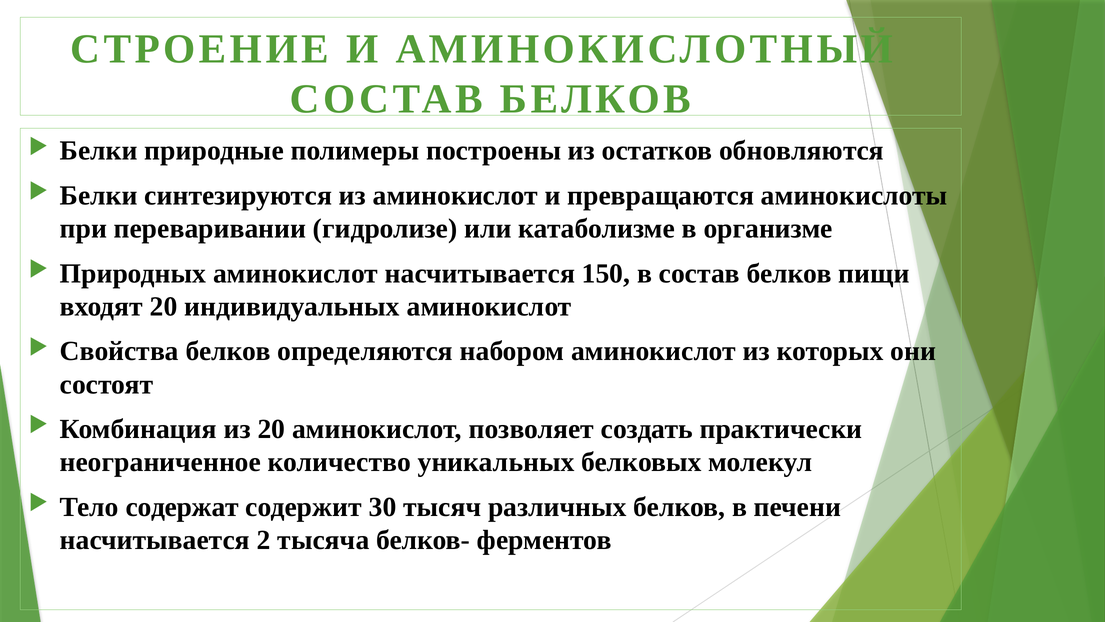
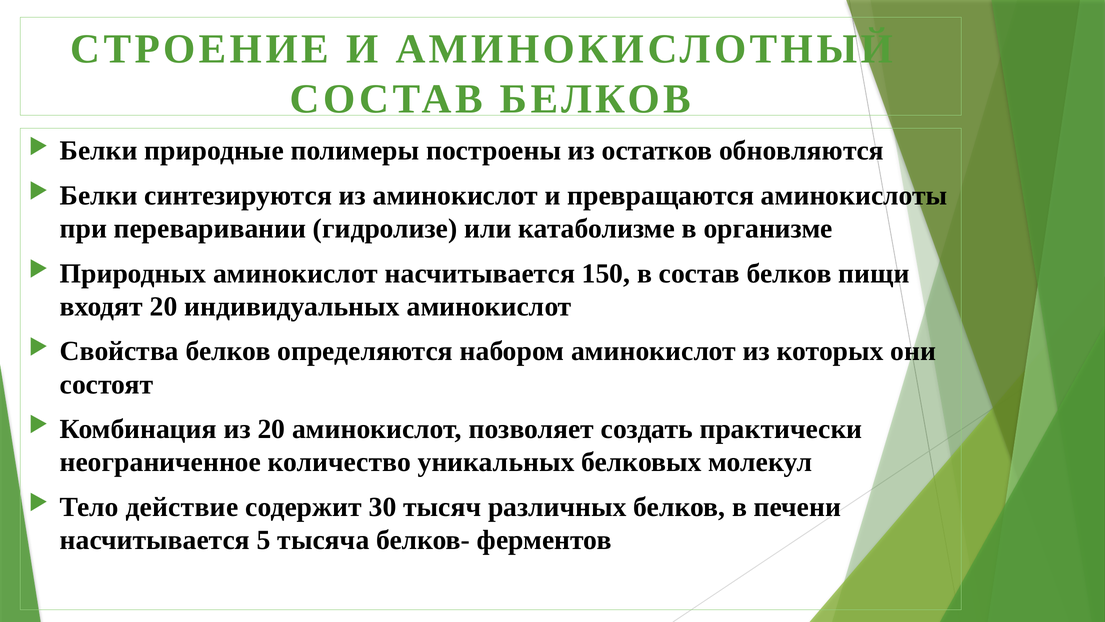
содержат: содержат -> действие (182, 507)
2: 2 -> 5 (264, 540)
